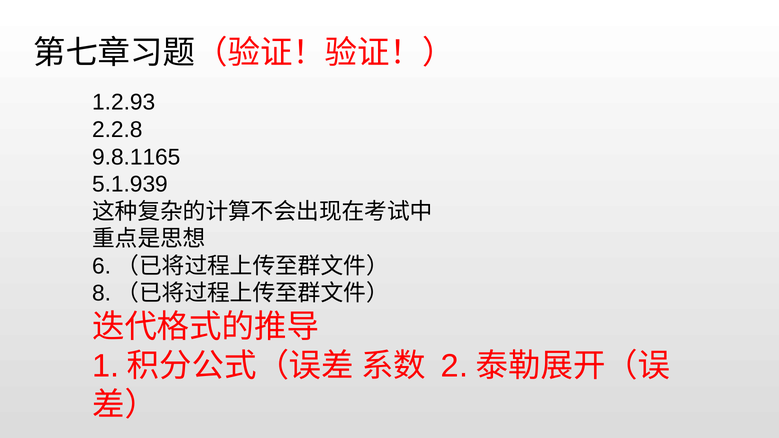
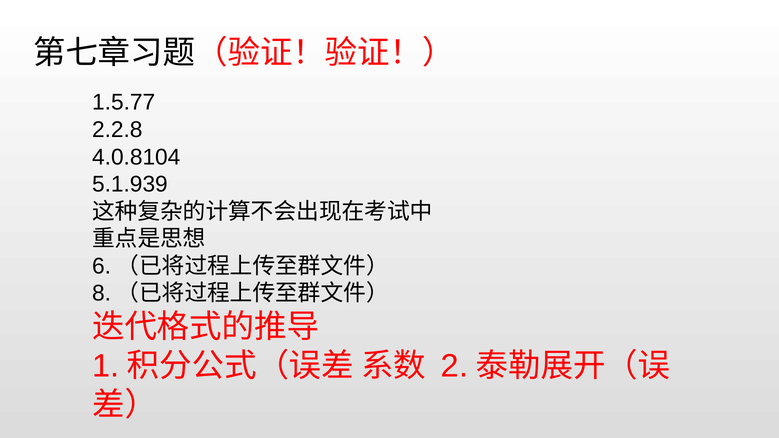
1.2.93: 1.2.93 -> 1.5.77 (124, 103)
9.8.1165: 9.8.1165 -> 4.0.8104 (136, 157)
